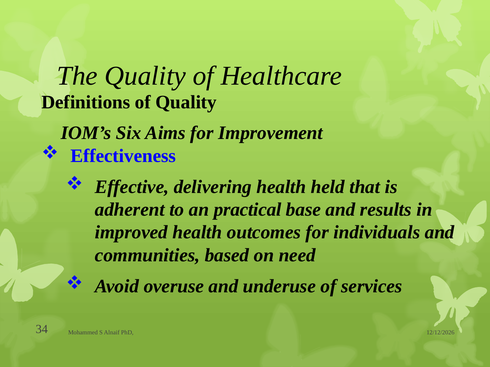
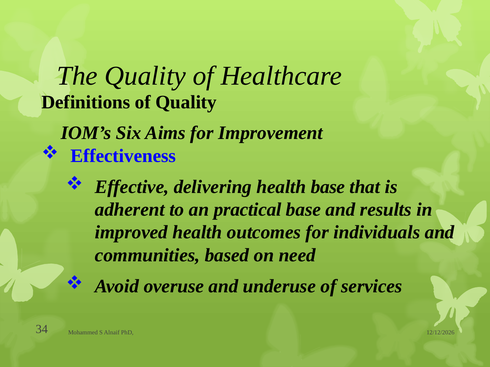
health held: held -> base (328, 187)
